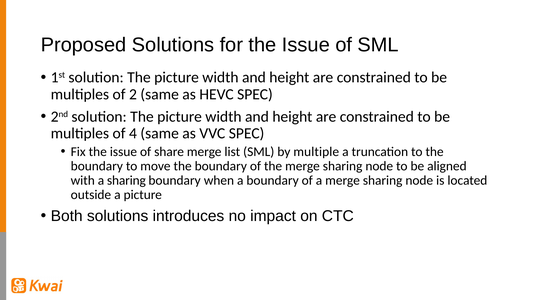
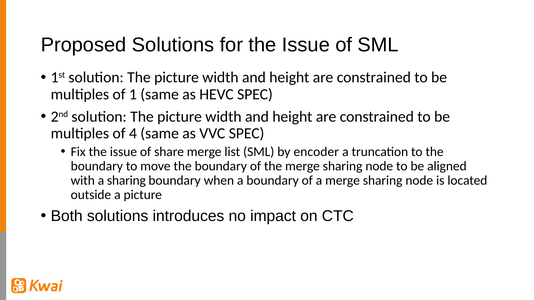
2: 2 -> 1 (133, 94)
multiple: multiple -> encoder (316, 152)
